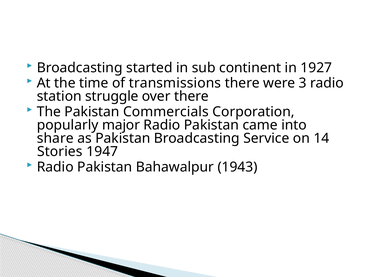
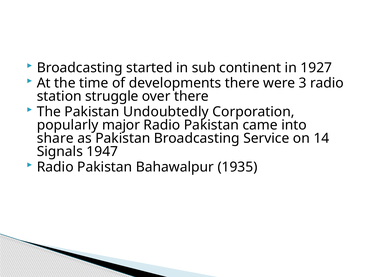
transmissions: transmissions -> developments (175, 83)
Commercials: Commercials -> Undoubtedly (166, 112)
Stories: Stories -> Signals (60, 152)
1943: 1943 -> 1935 (237, 167)
